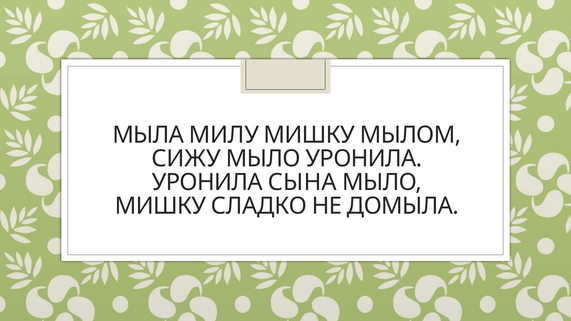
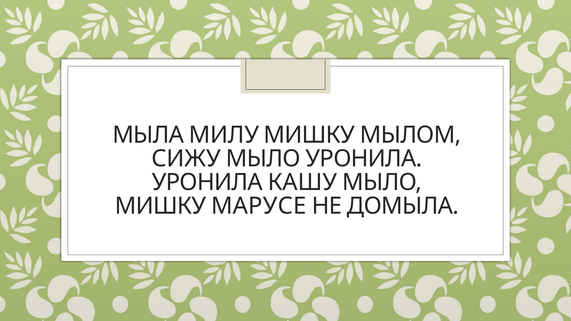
СЫНА: СЫНА -> КАШУ (302, 182)
СЛАДКО: СЛАДКО -> МАРУСЕ (259, 206)
